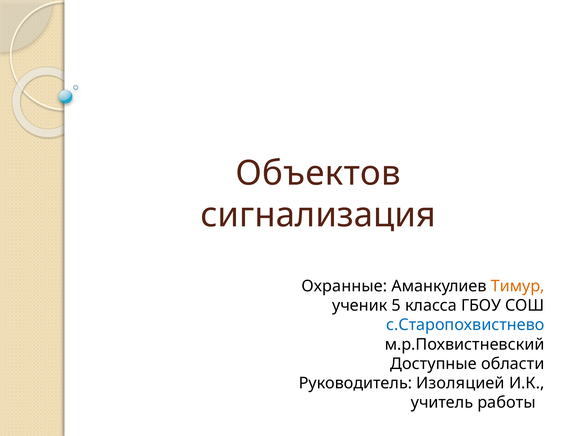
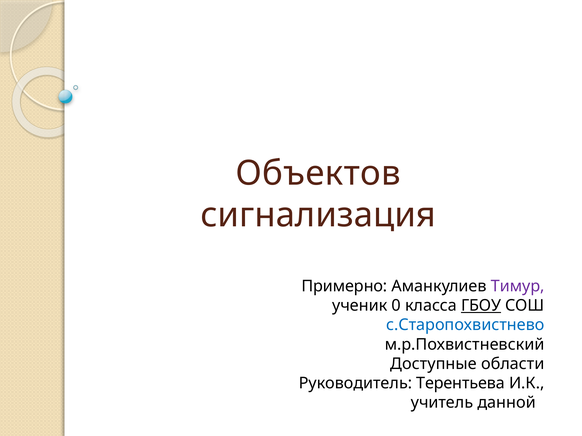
Охранные: Охранные -> Примерно (344, 287)
Тимур colour: orange -> purple (518, 287)
5: 5 -> 0 (396, 306)
ГБОУ underline: none -> present (481, 306)
Изоляцией: Изоляцией -> Терентьева (461, 384)
работы: работы -> данной (507, 403)
